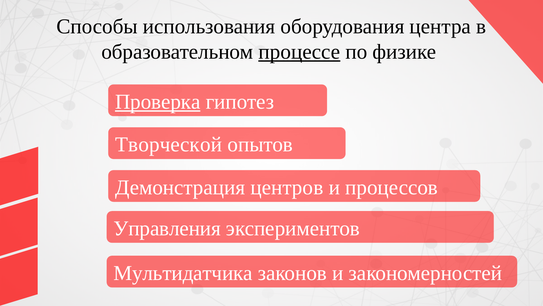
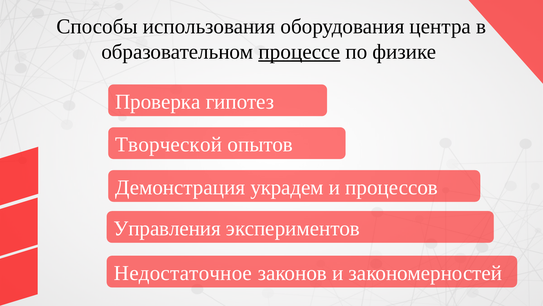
Проверка underline: present -> none (158, 102)
центров: центров -> украдем (287, 187)
Мультидатчика: Мультидатчика -> Недостаточное (183, 273)
